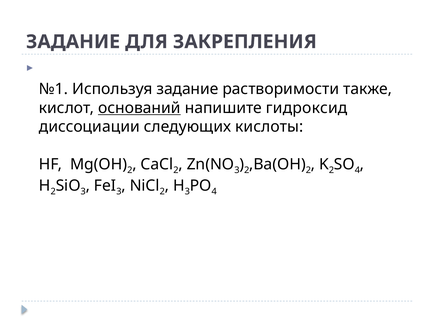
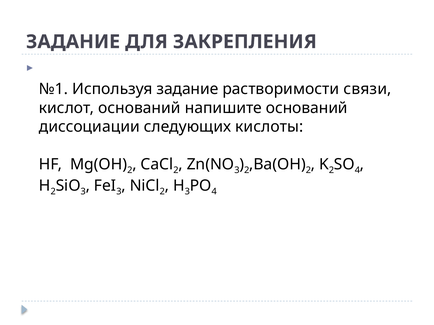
также: также -> связи (368, 89)
оснований underline: present -> none (139, 108)
напишите гидроксид: гидроксид -> оснований (307, 108)
